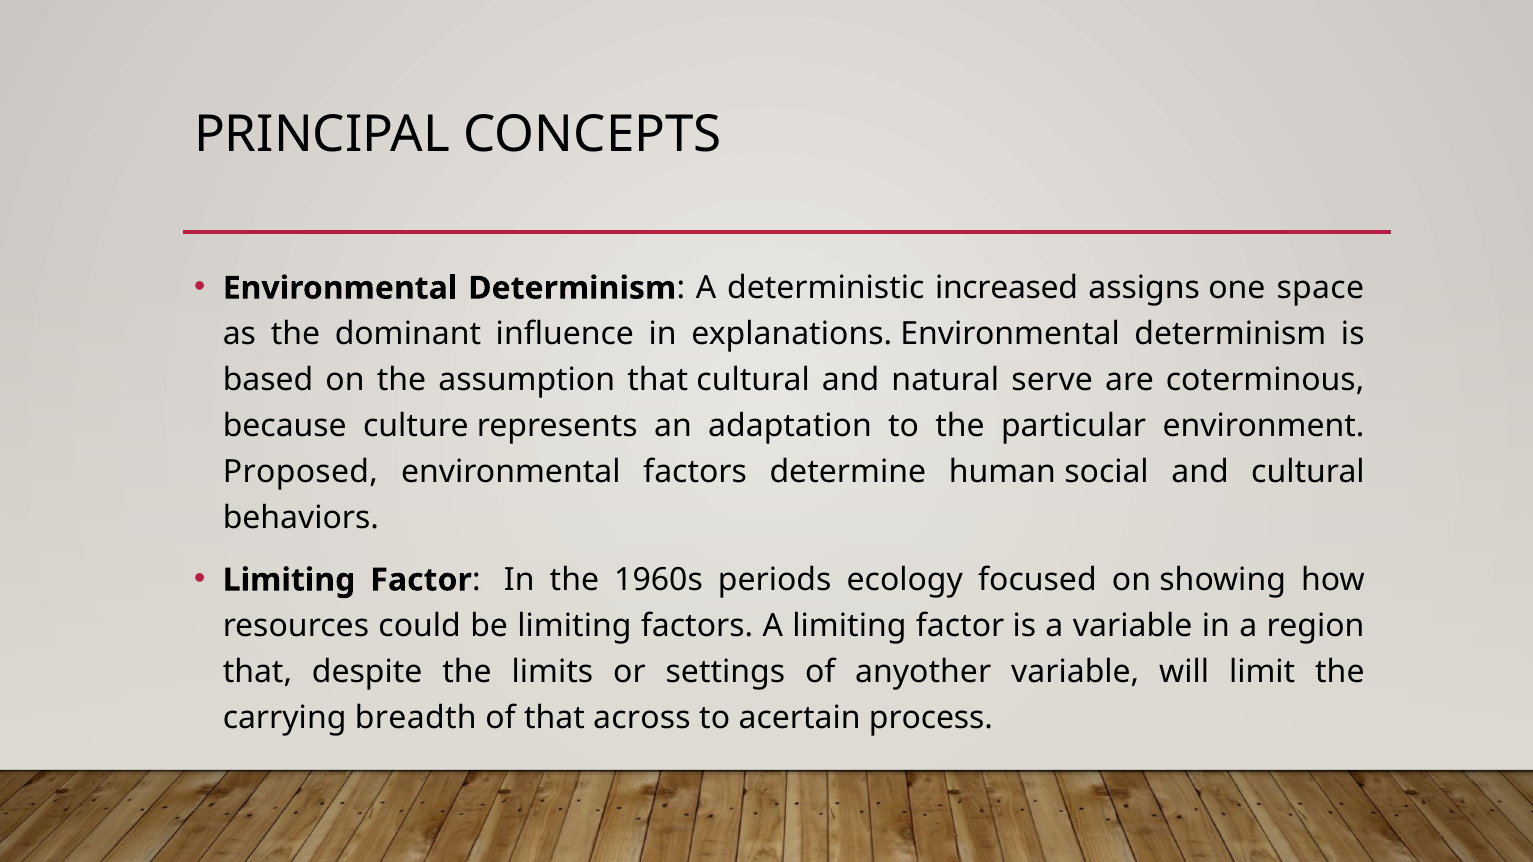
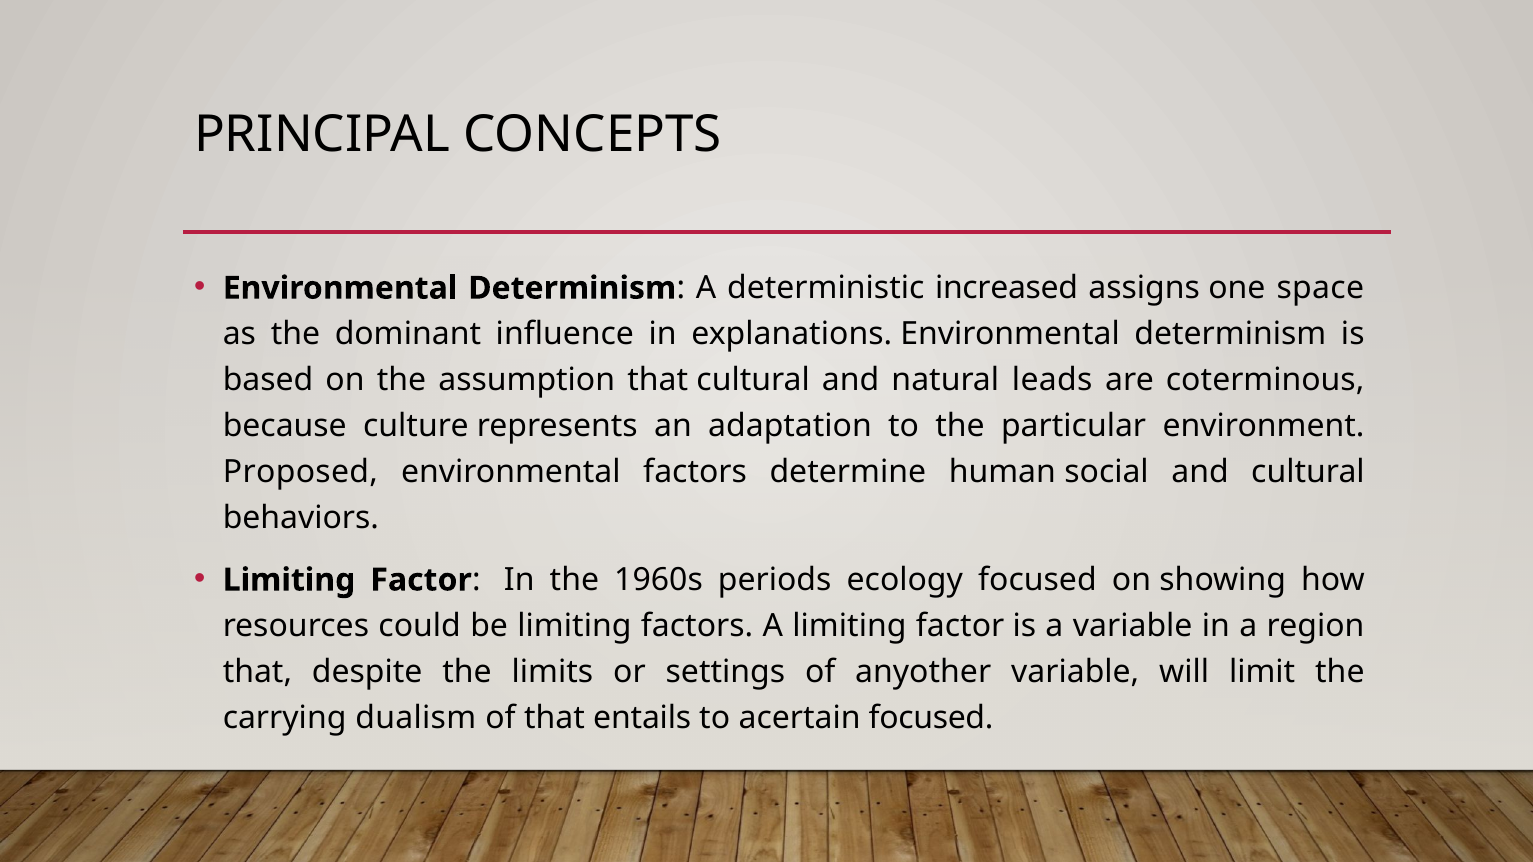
serve: serve -> leads (1052, 380)
breadth: breadth -> dualism (416, 718)
across: across -> entails (642, 718)
acertain process: process -> focused (931, 718)
